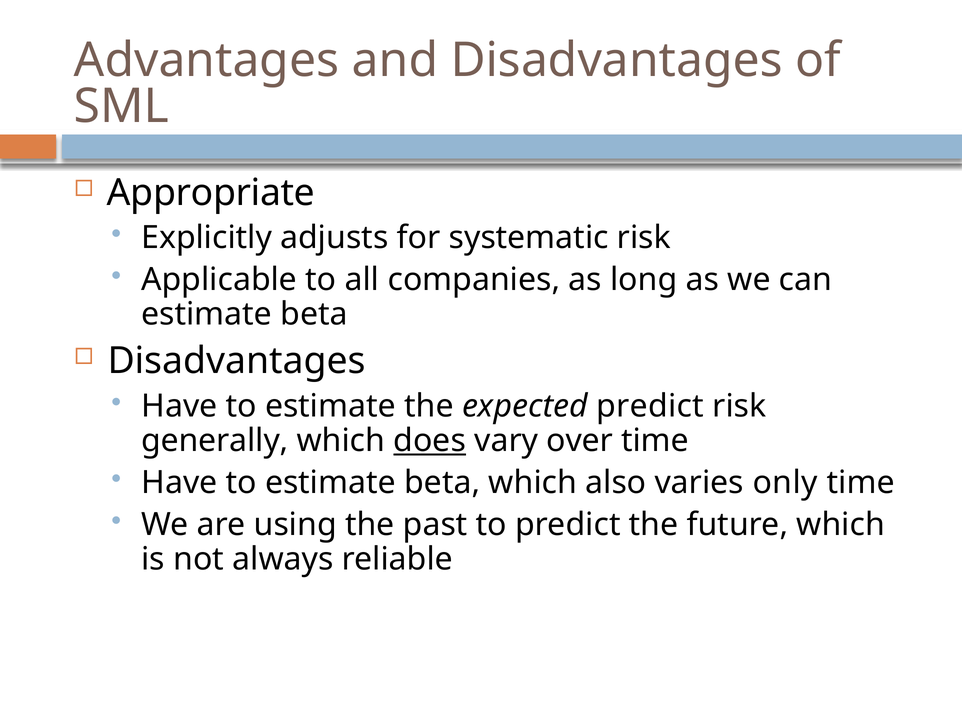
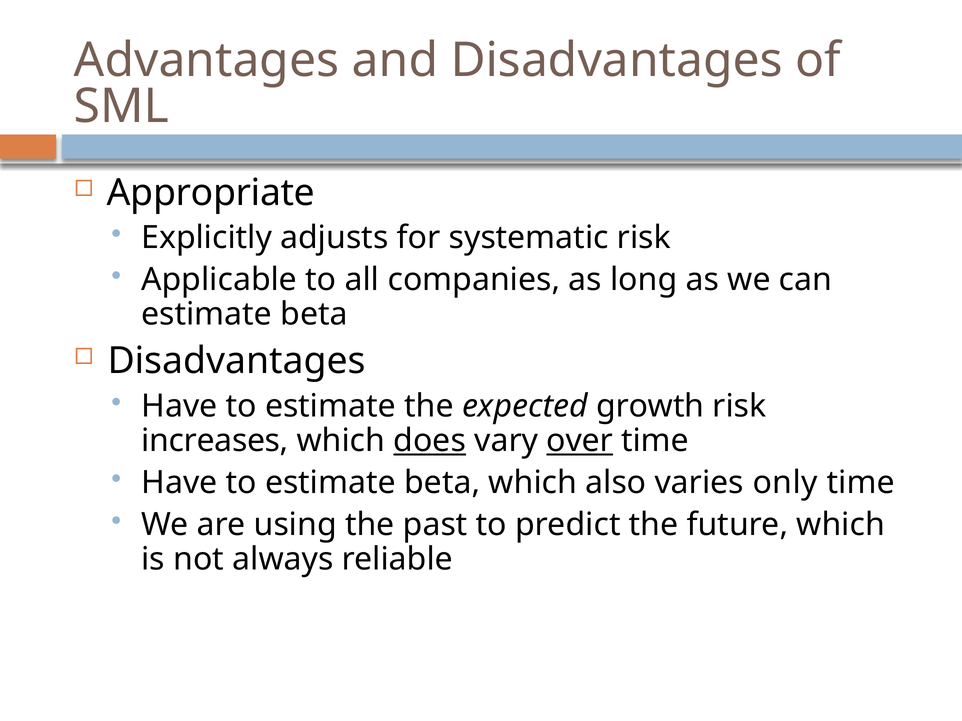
expected predict: predict -> growth (650, 406)
generally: generally -> increases (215, 441)
over underline: none -> present (580, 441)
